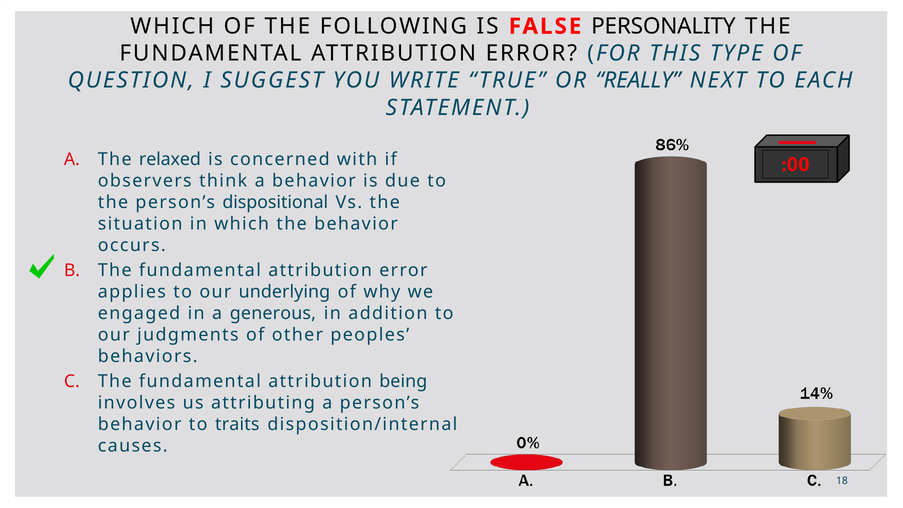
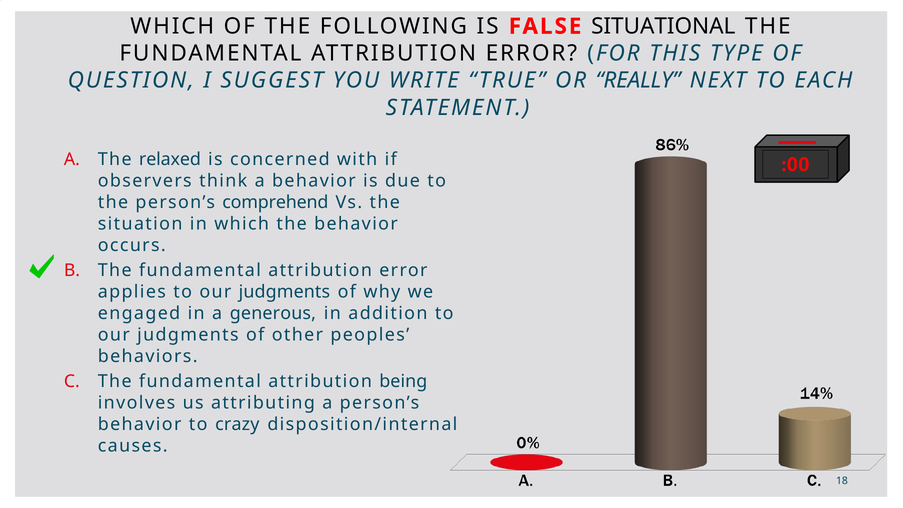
PERSONALITY: PERSONALITY -> SITUATIONAL (663, 26)
dispositional: dispositional -> comprehend (275, 202)
applies to our underlying: underlying -> judgments (284, 292)
traits: traits -> crazy (237, 424)
